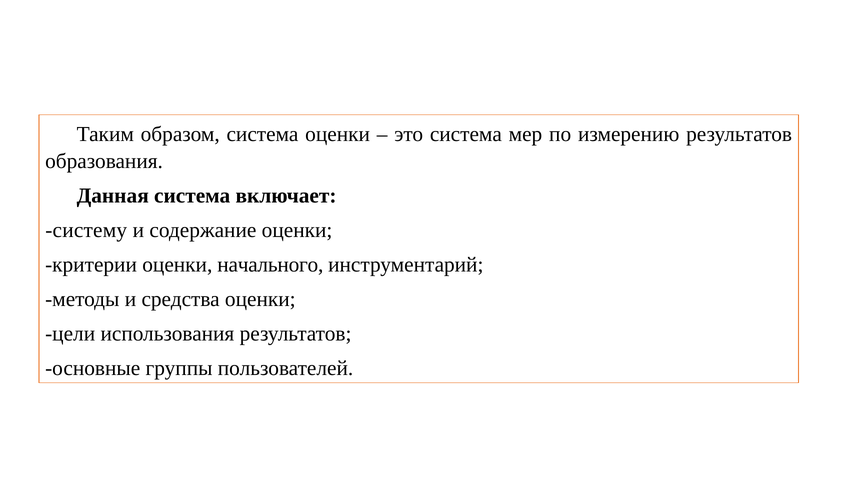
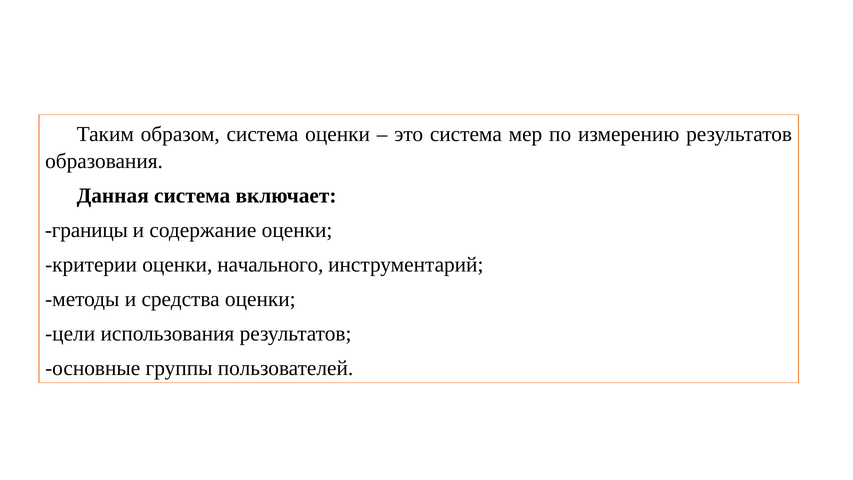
систему: систему -> границы (86, 230)
